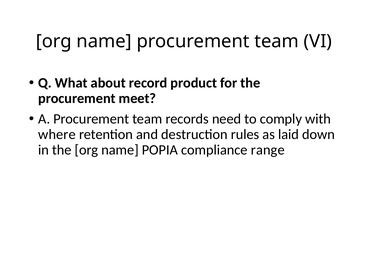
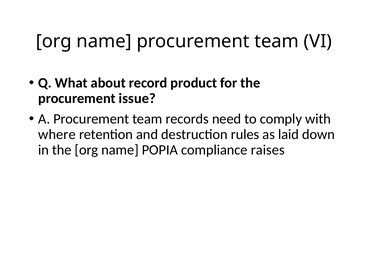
meet: meet -> issue (137, 98)
range: range -> raises (268, 150)
